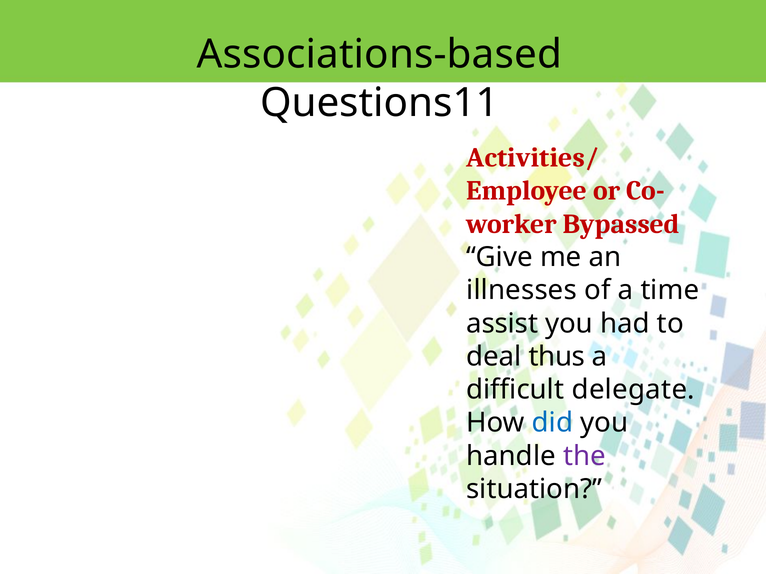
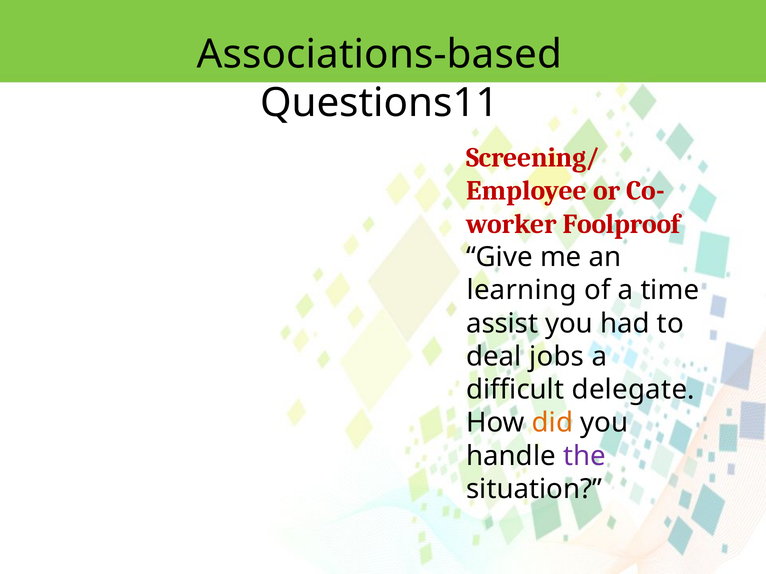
Activities/: Activities/ -> Screening/ (533, 158)
Bypassed: Bypassed -> Foolproof (621, 224)
illnesses: illnesses -> learning (522, 291)
thus: thus -> jobs (557, 357)
did colour: blue -> orange (553, 423)
